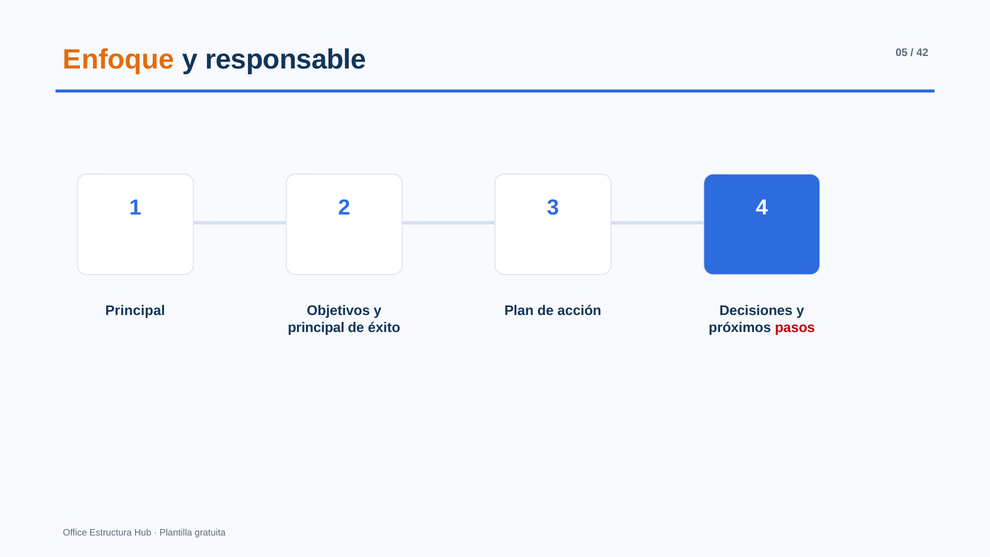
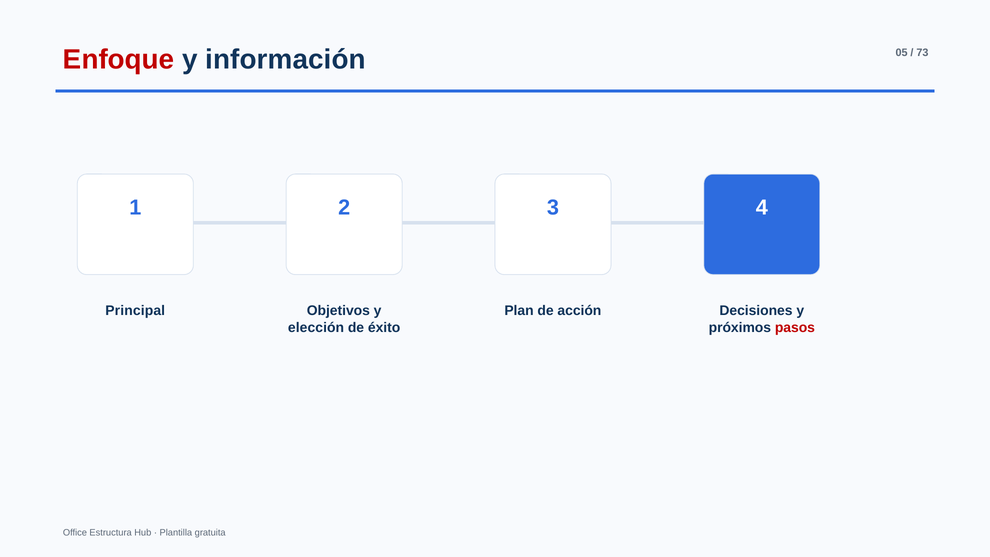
Enfoque colour: orange -> red (119, 59)
responsable: responsable -> información (286, 59)
42: 42 -> 73 (922, 53)
principal: principal -> elección (316, 327)
